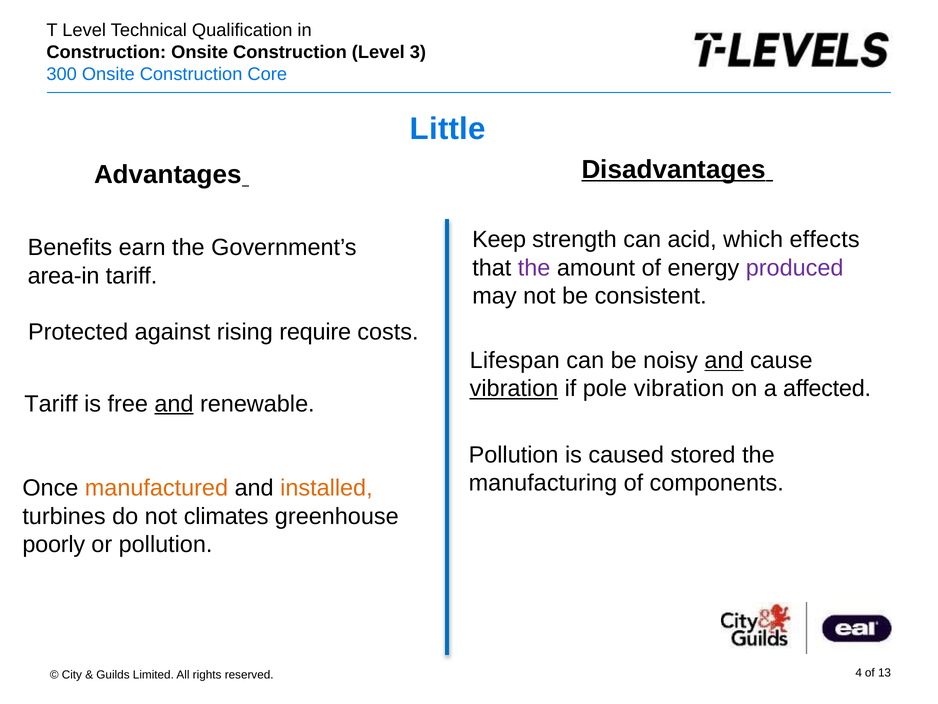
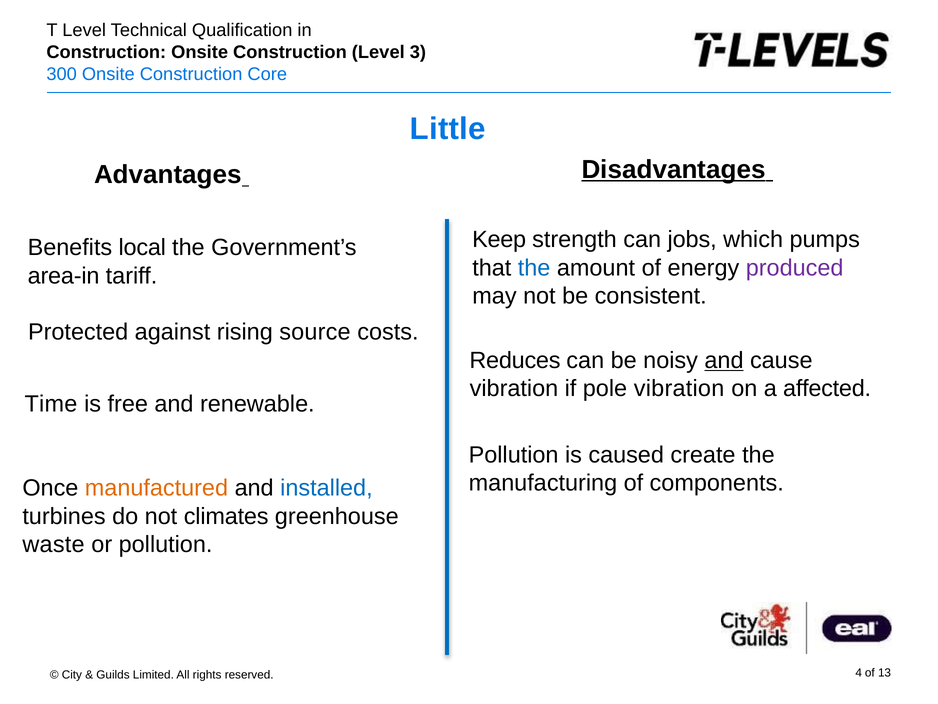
acid: acid -> jobs (692, 240)
effects: effects -> pumps (825, 240)
earn: earn -> local (142, 247)
the colour: purple -> blue (534, 268)
require: require -> source (315, 332)
Lifespan: Lifespan -> Reduces (515, 360)
vibration underline: present -> none (514, 388)
Tariff: Tariff -> Time (51, 404)
and underline: present -> none (174, 404)
stored: stored -> create (703, 455)
installed colour: orange -> blue (326, 488)
poorly: poorly -> waste (54, 544)
